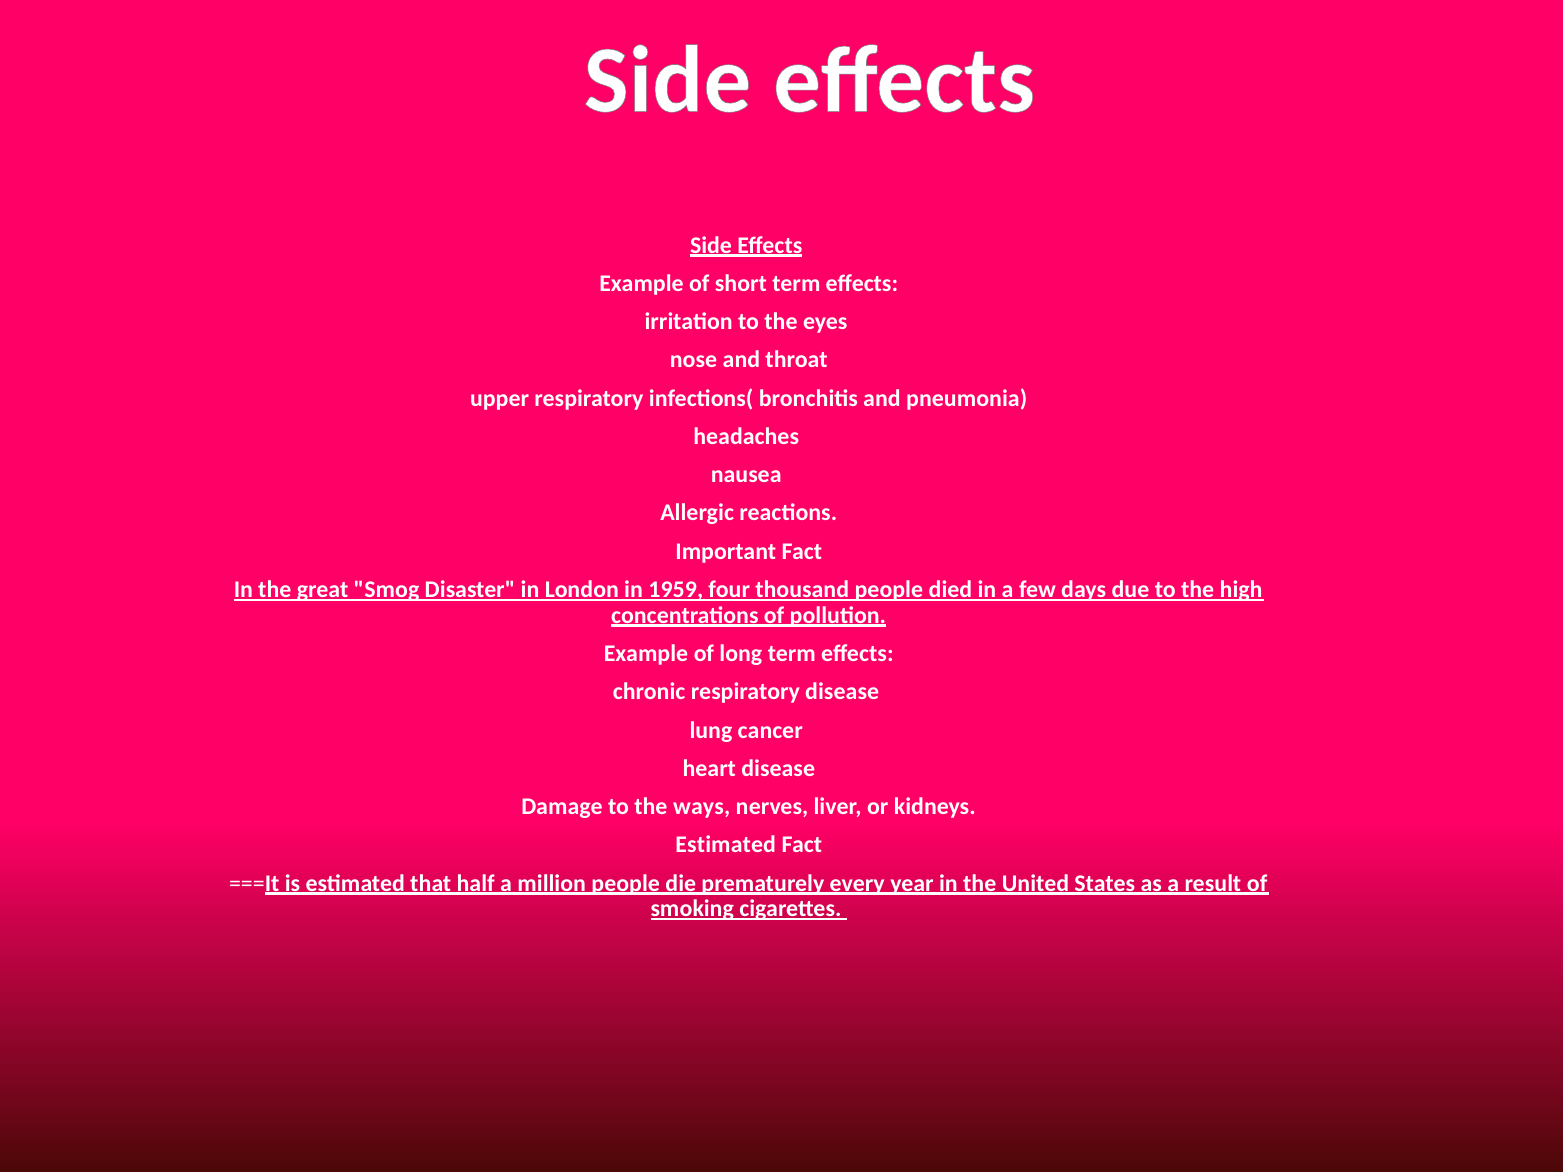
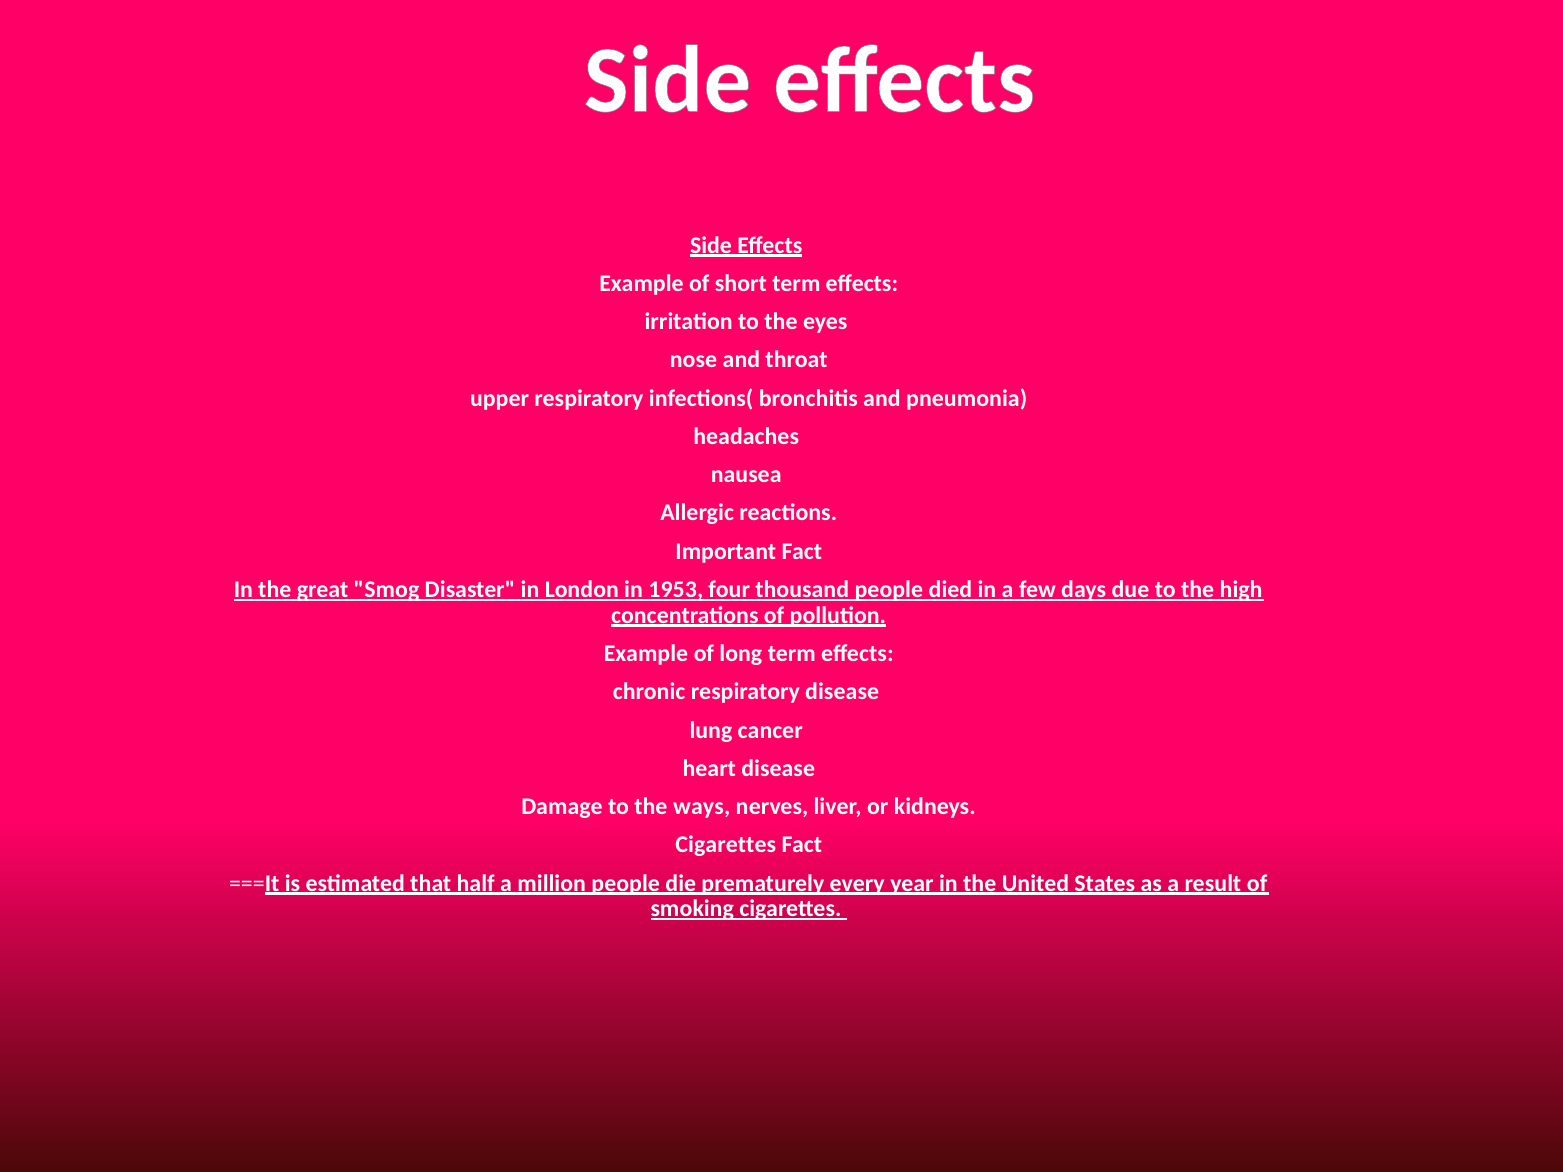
1959: 1959 -> 1953 (676, 590)
Estimated: Estimated -> Cigarettes (726, 845)
